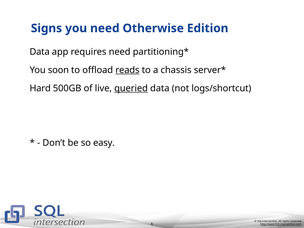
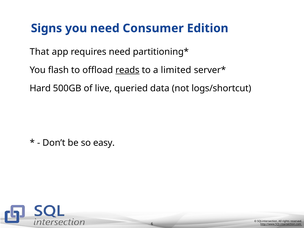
Otherwise: Otherwise -> Consumer (153, 28)
Data: Data -> That (40, 52)
soon: soon -> flash (58, 70)
chassis: chassis -> limited (176, 70)
queried underline: present -> none (131, 88)
